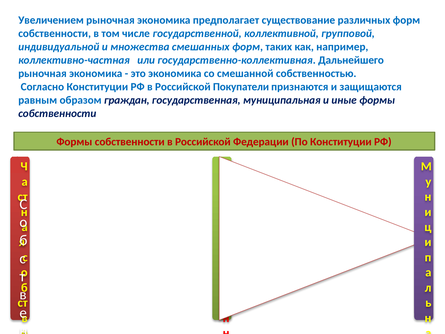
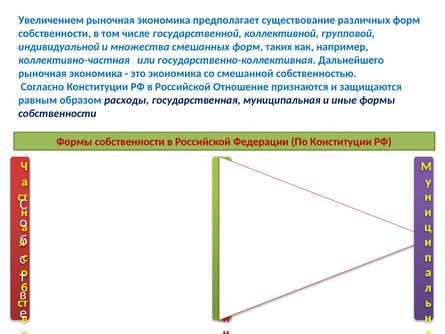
Покупатели: Покупатели -> Отношение (241, 87)
граждан: граждан -> расходы (127, 100)
